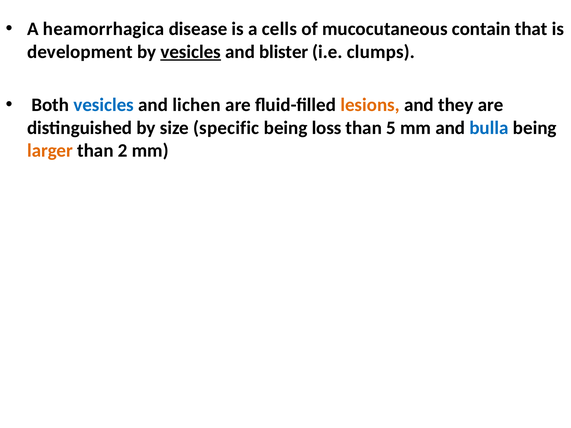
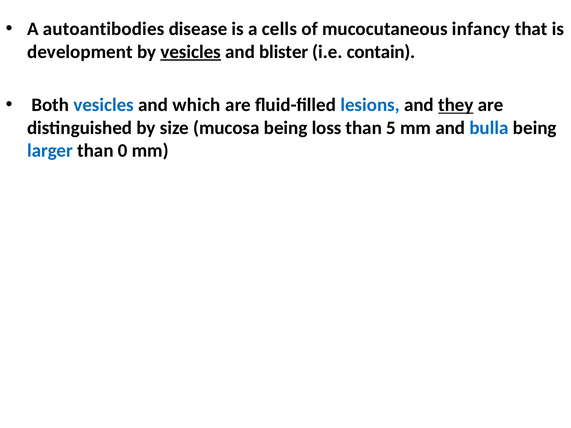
heamorrhagica: heamorrhagica -> autoantibodies (104, 29)
contain: contain -> infancy (481, 29)
clumps: clumps -> contain (381, 52)
lichen: lichen -> which (196, 105)
lesions colour: orange -> blue (370, 105)
they underline: none -> present (456, 105)
specific: specific -> mucosa (226, 128)
larger colour: orange -> blue (50, 151)
2: 2 -> 0 (123, 151)
